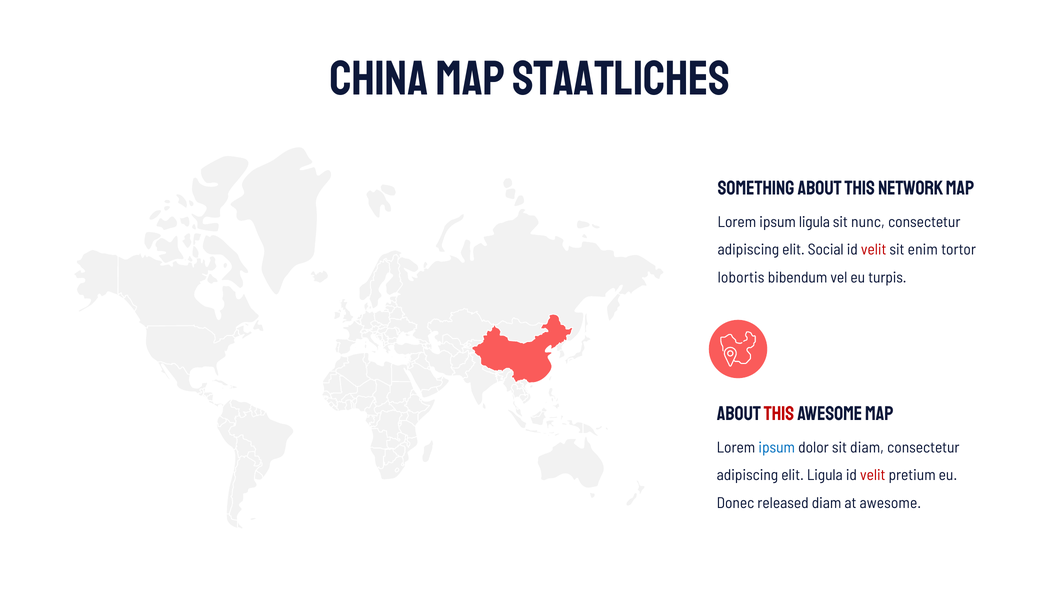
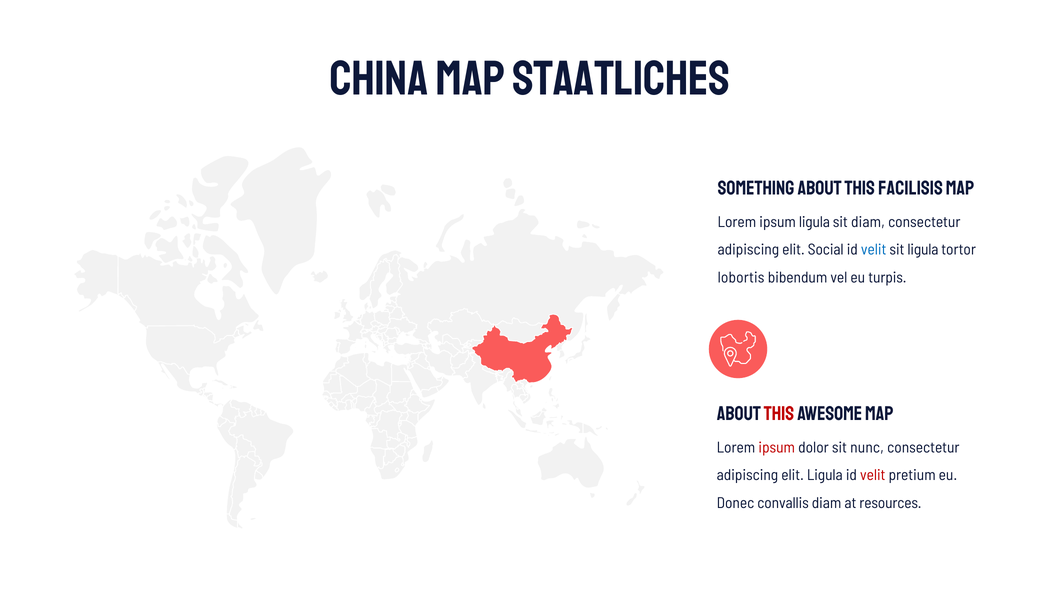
Network: Network -> Facilisis (911, 188)
sit nunc: nunc -> diam (868, 222)
velit colour: red -> blue (874, 250)
sit enim: enim -> ligula (923, 250)
ipsum colour: blue -> red (777, 448)
sit diam: diam -> nunc (867, 448)
released: released -> convallis (783, 503)
at awesome: awesome -> resources (890, 503)
